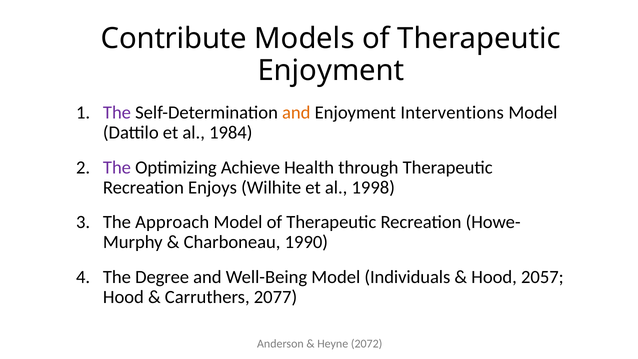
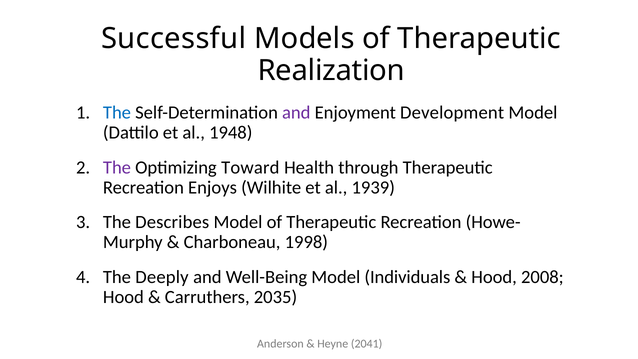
Contribute: Contribute -> Successful (174, 39)
Enjoyment: Enjoyment -> Realization (331, 70)
The colour: purple -> blue (117, 113)
and colour: orange -> purple (296, 113)
Interventions: Interventions -> Development (452, 113)
1984: 1984 -> 1948 (231, 133)
Achieve: Achieve -> Toward (250, 167)
1998: 1998 -> 1939 (373, 187)
Approach: Approach -> Describes (172, 222)
1990: 1990 -> 1998 (306, 242)
Degree: Degree -> Deeply (162, 277)
2057: 2057 -> 2008 (542, 277)
2077: 2077 -> 2035 (275, 297)
2072: 2072 -> 2041 (367, 344)
